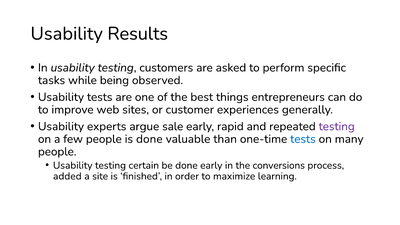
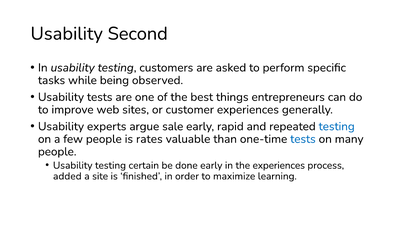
Results: Results -> Second (138, 34)
testing colour: purple -> blue (337, 126)
is done: done -> rates (149, 139)
the conversions: conversions -> experiences (279, 165)
